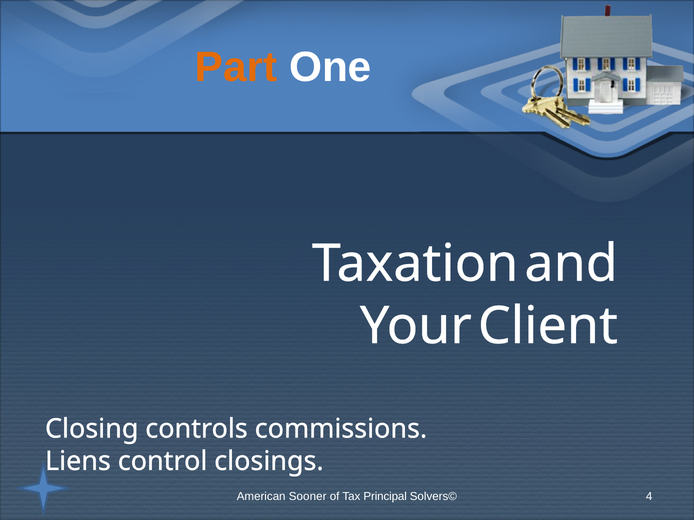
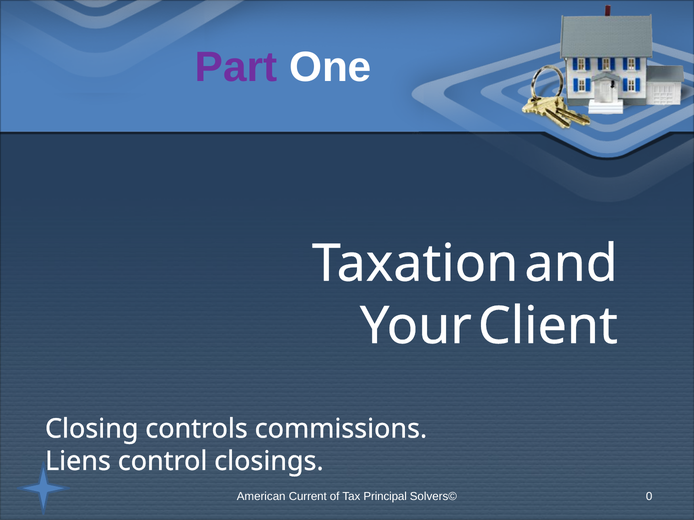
Part colour: orange -> purple (236, 67)
Sooner: Sooner -> Current (308, 497)
4: 4 -> 0 (649, 497)
